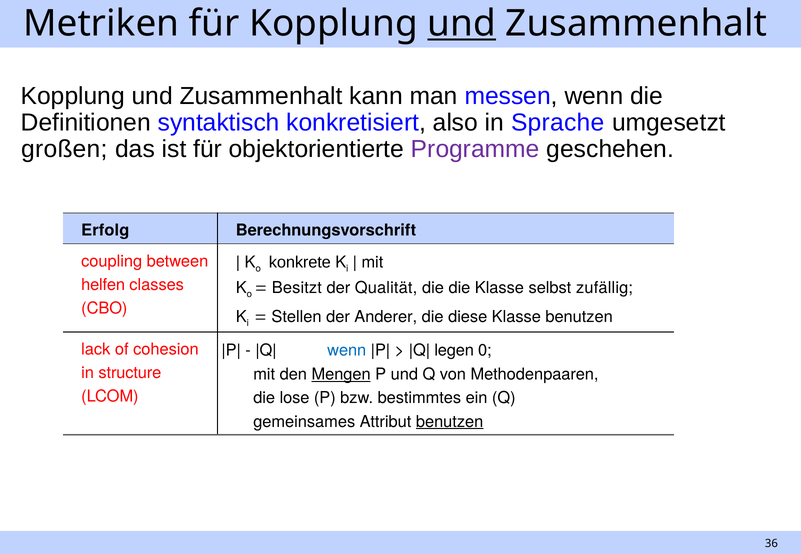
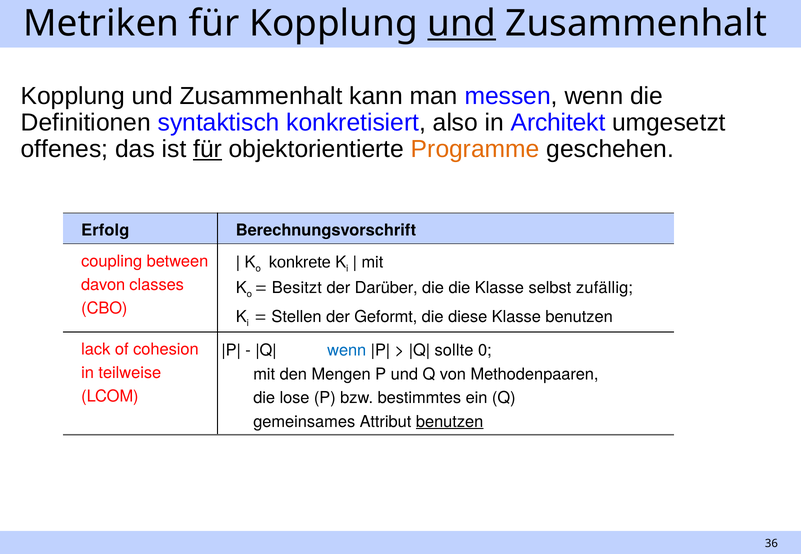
Sprache: Sprache -> Architekt (558, 123)
großen: großen -> offenes (65, 149)
für underline: none -> present (208, 149)
Programme colour: purple -> orange (475, 149)
helfen: helfen -> davon (103, 285)
Qualität: Qualität -> Darüber (386, 288)
Anderer: Anderer -> Geformt (386, 317)
legen: legen -> sollte (454, 351)
structure: structure -> teilweise (130, 373)
Mengen underline: present -> none (341, 375)
